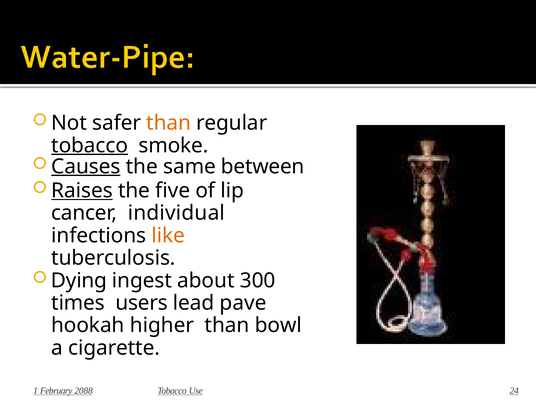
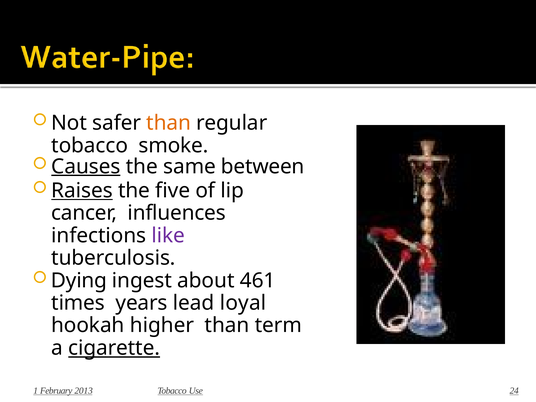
tobacco underline: present -> none (90, 145)
individual: individual -> influences (177, 213)
like colour: orange -> purple (168, 236)
300: 300 -> 461 (258, 280)
users: users -> years (142, 303)
pave: pave -> loyal (243, 303)
bowl: bowl -> term (278, 325)
cigarette underline: none -> present (114, 348)
2088: 2088 -> 2013 (84, 391)
